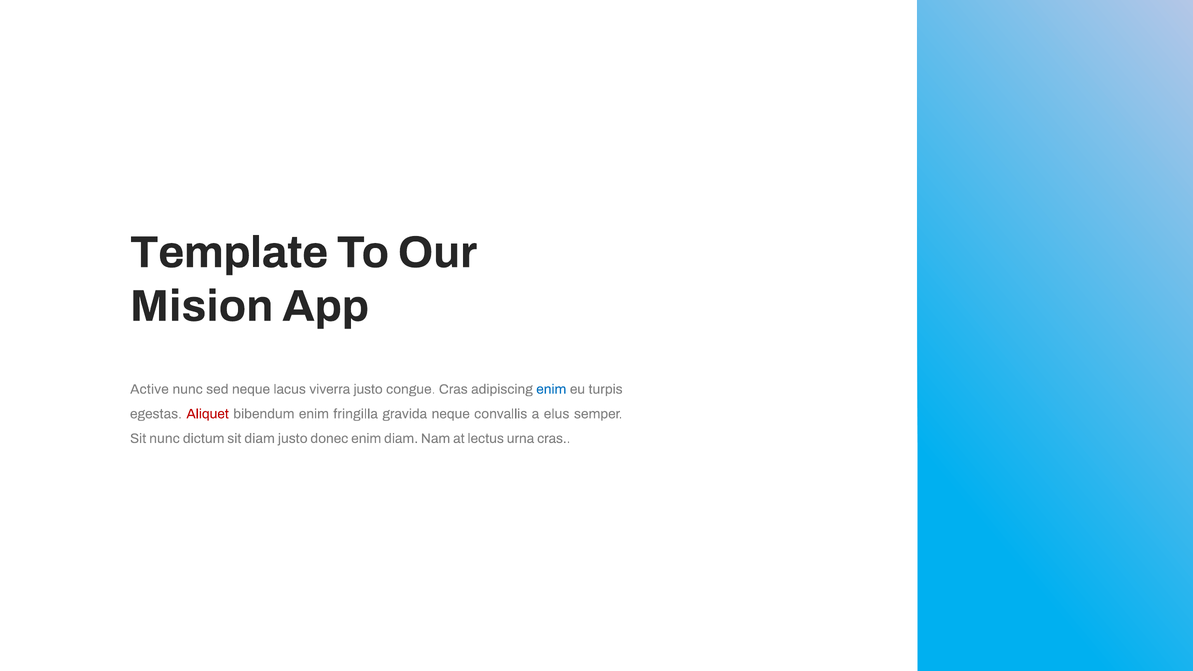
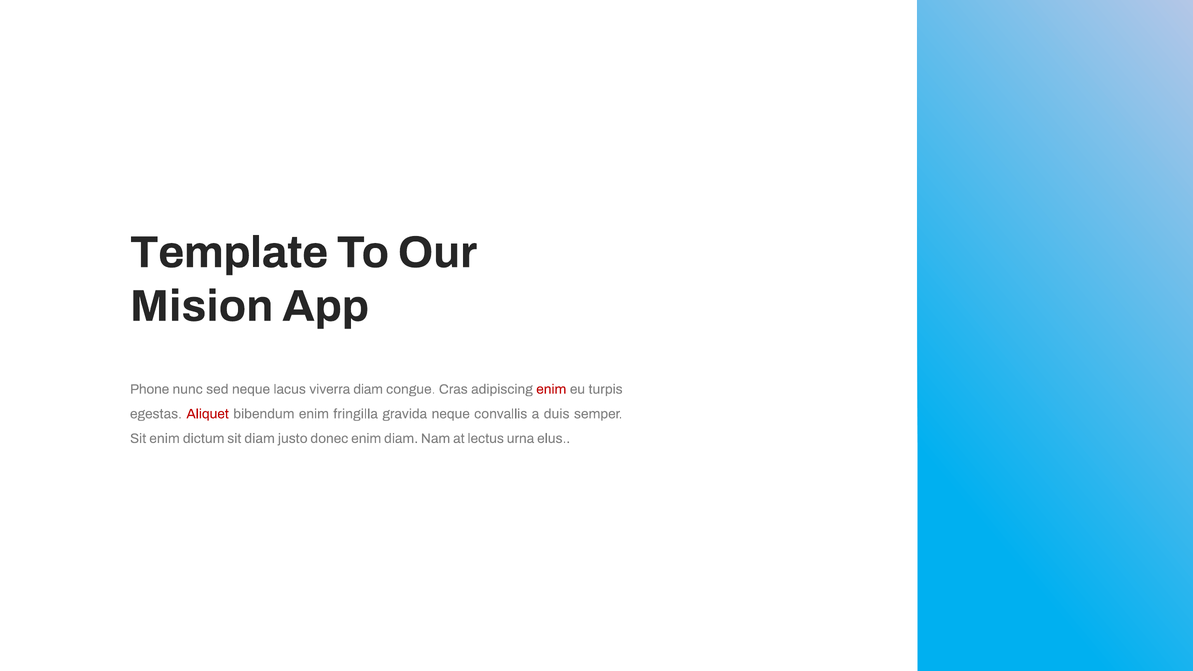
Active: Active -> Phone (150, 389)
viverra justo: justo -> diam (368, 389)
enim colour: blue -> red (551, 389)
elus: elus -> duis (557, 414)
Sit nunc: nunc -> enim (165, 438)
urna cras: cras -> elus (554, 438)
